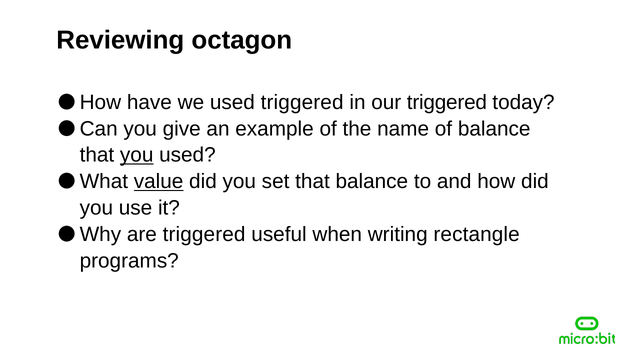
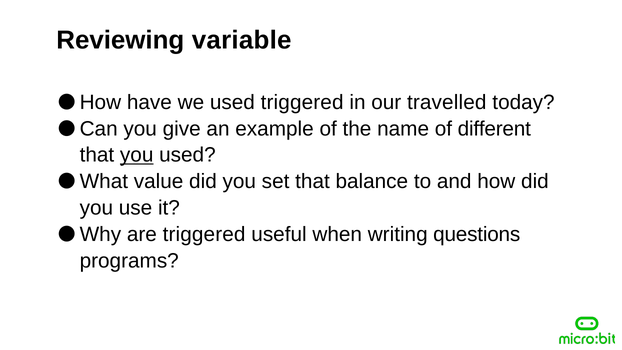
octagon: octagon -> variable (242, 40)
our triggered: triggered -> travelled (447, 102)
of balance: balance -> different (494, 129)
value underline: present -> none (159, 181)
rectangle: rectangle -> questions (477, 234)
